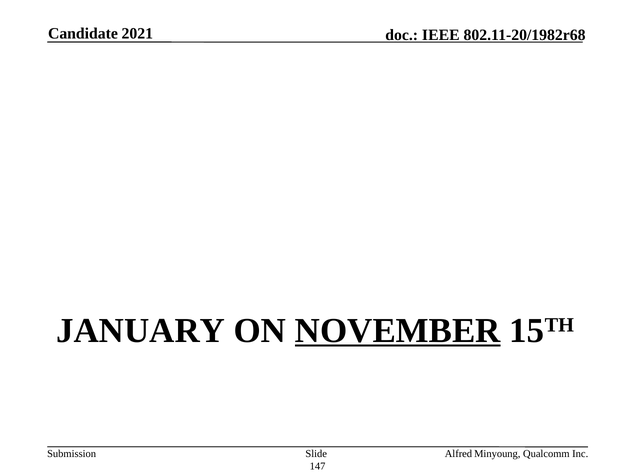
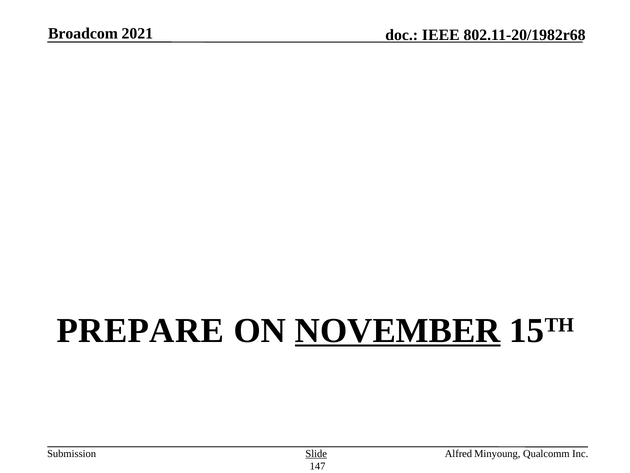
Candidate: Candidate -> Broadcom (83, 33)
JANUARY: JANUARY -> PREPARE (140, 330)
Slide underline: none -> present (316, 453)
